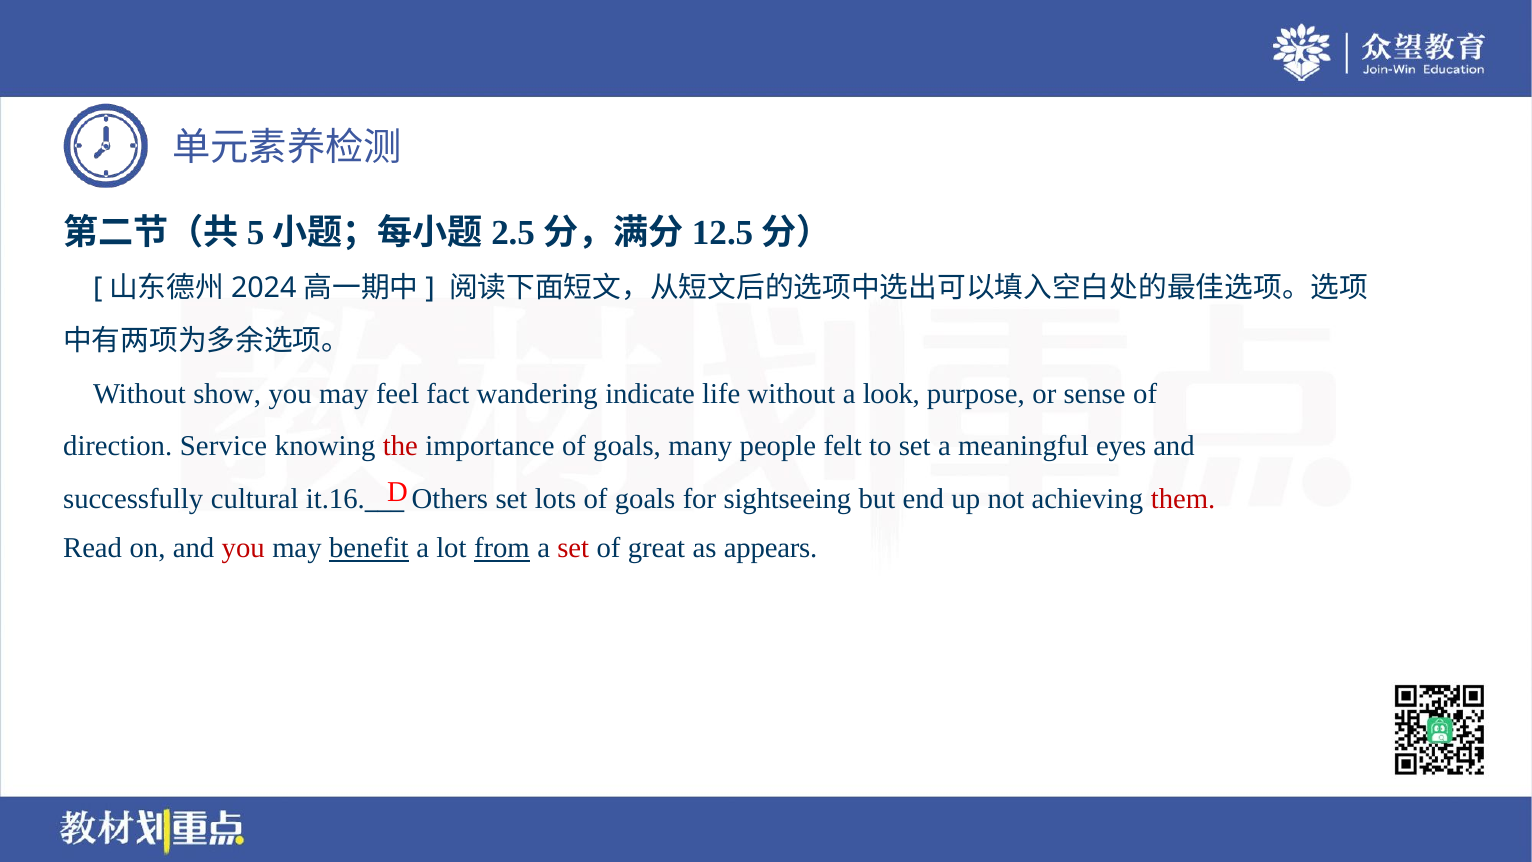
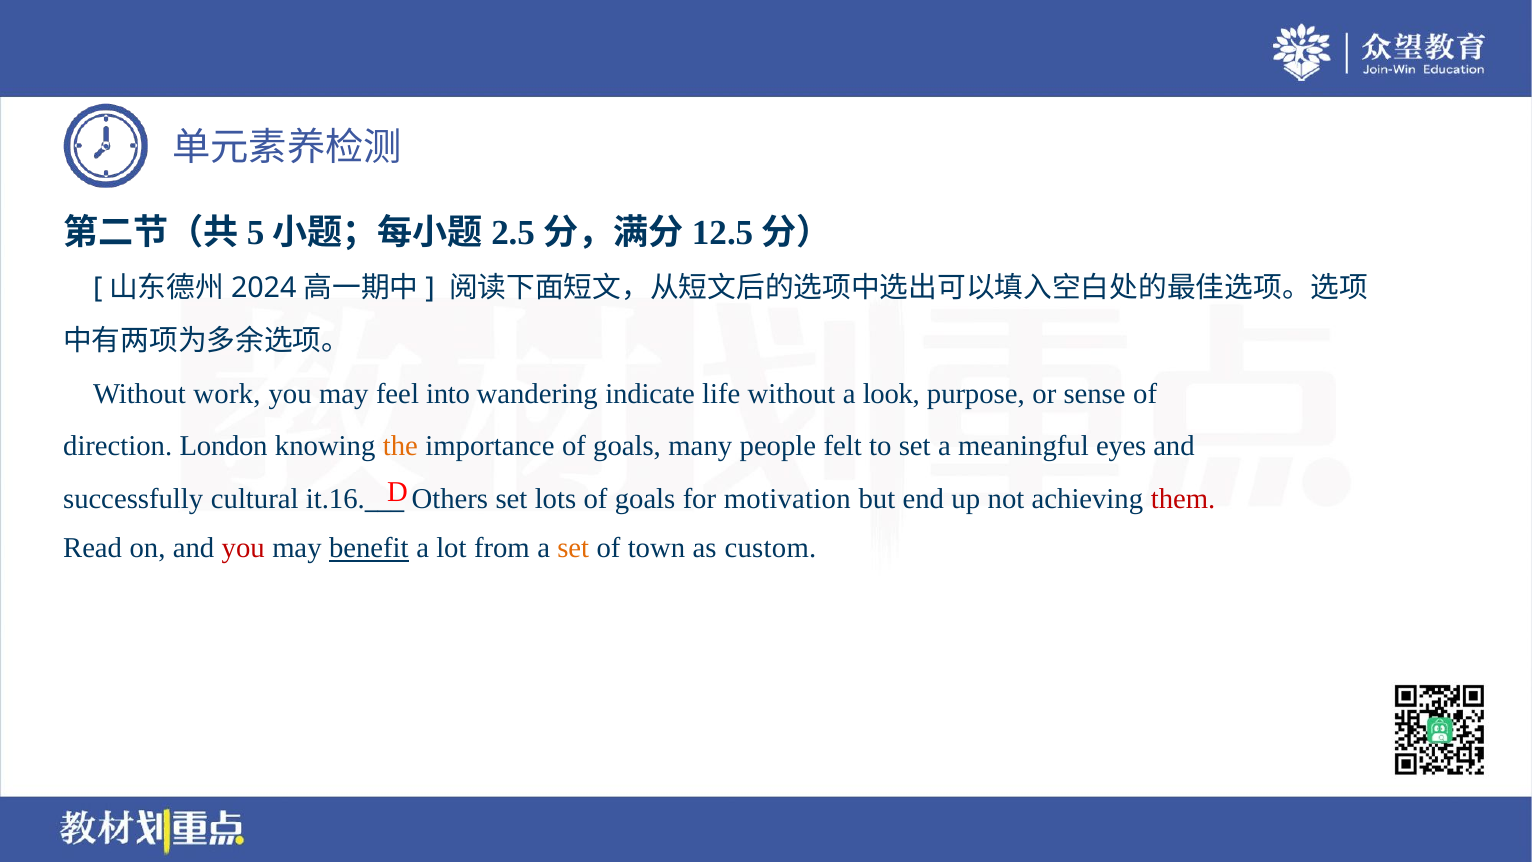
show: show -> work (227, 393)
fact: fact -> into (448, 393)
Service: Service -> London (224, 446)
the colour: red -> orange (400, 446)
sightseeing: sightseeing -> motivation (787, 499)
from underline: present -> none (502, 548)
set colour: red -> orange (573, 548)
great: great -> town (656, 548)
appears: appears -> custom (770, 548)
